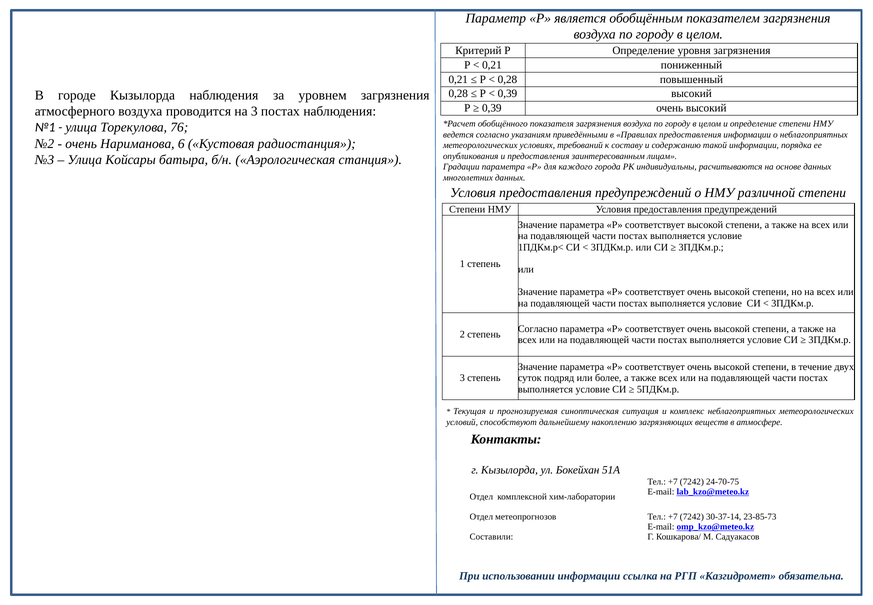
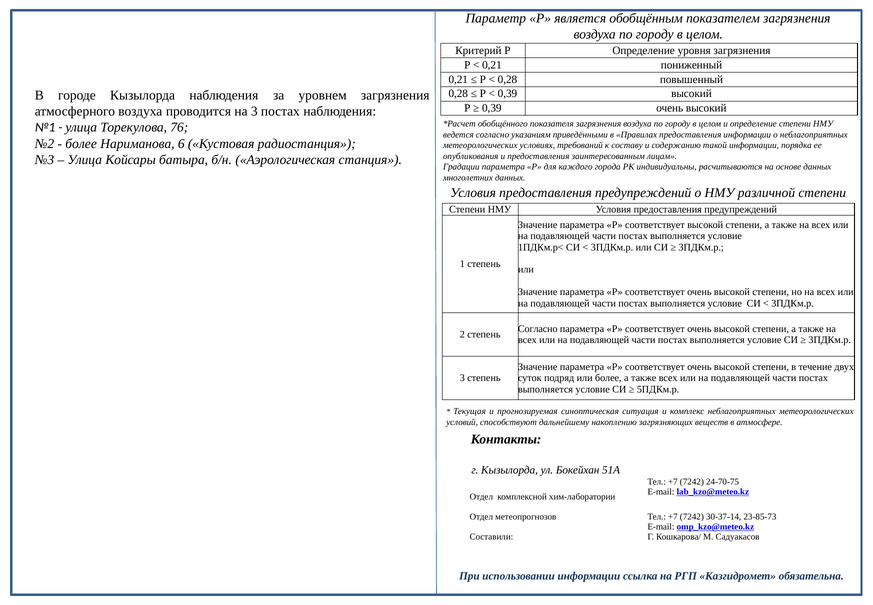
очень: очень -> более (81, 143)
